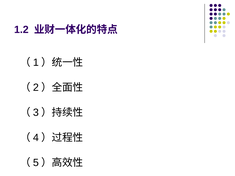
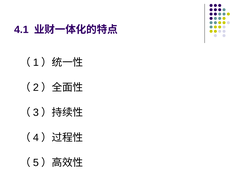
1.2: 1.2 -> 4.1 (21, 30)
